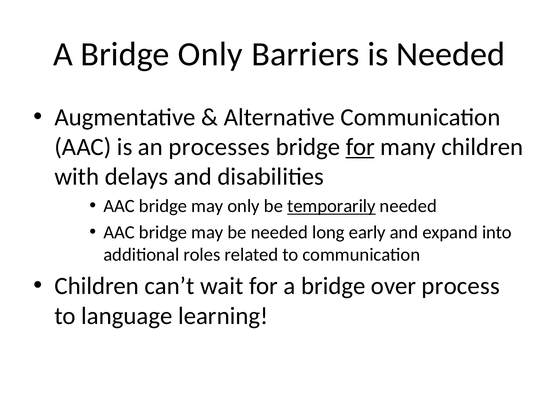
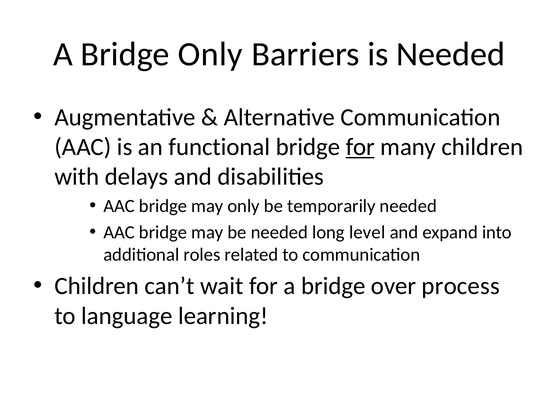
processes: processes -> functional (219, 147)
temporarily underline: present -> none (331, 206)
early: early -> level (367, 232)
